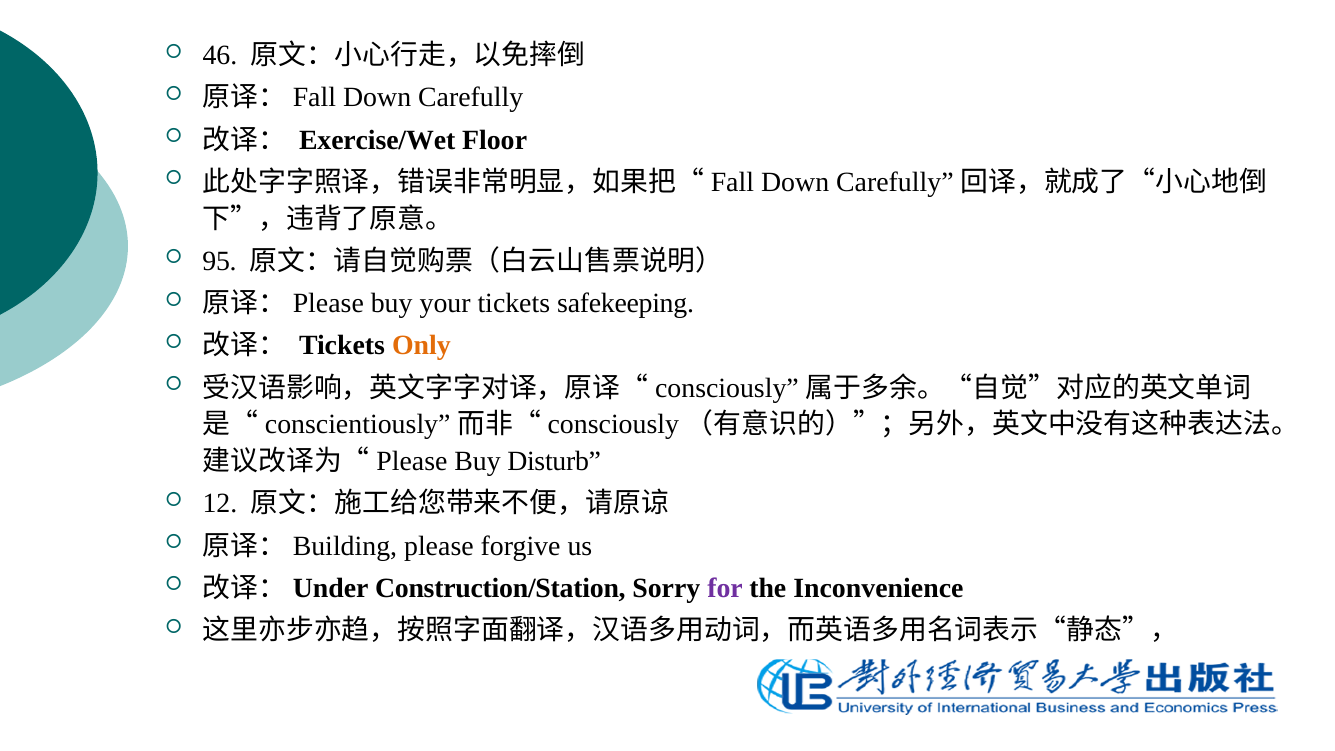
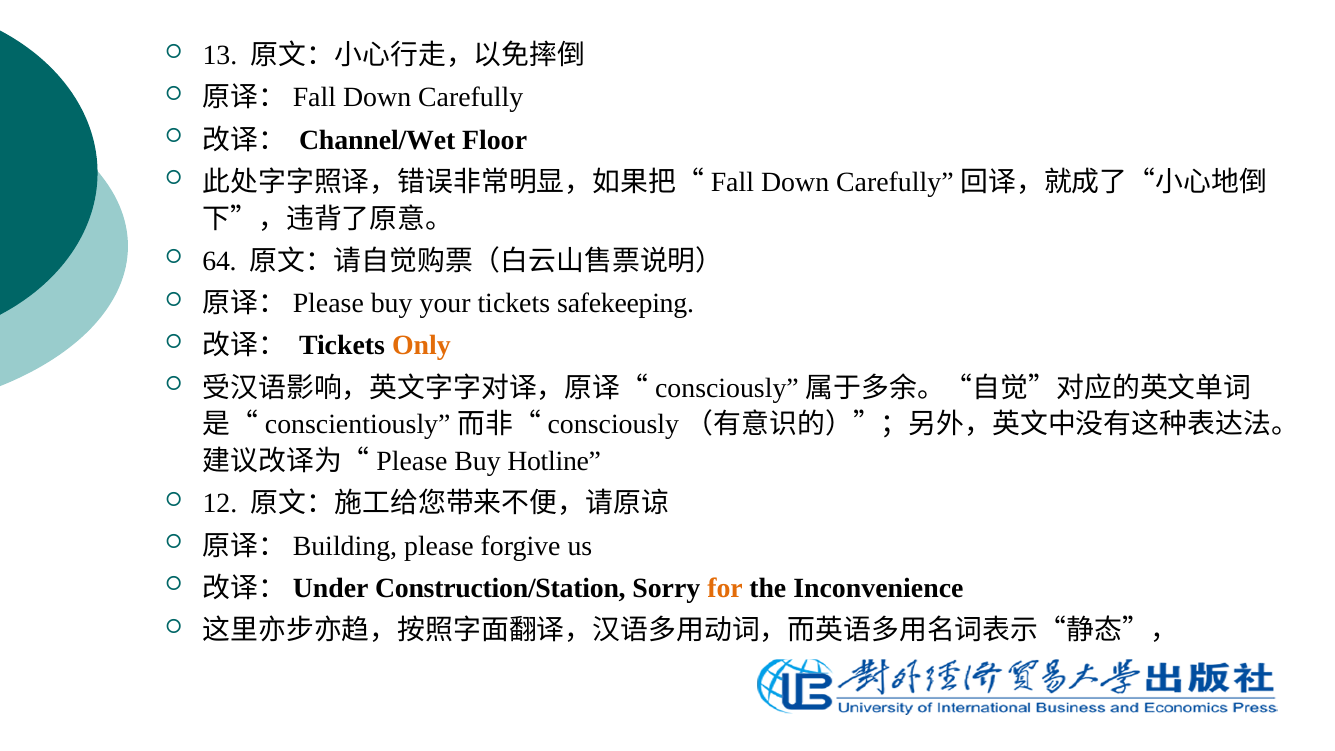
46: 46 -> 13 (220, 55)
Exercise/Wet: Exercise/Wet -> Channel/Wet (377, 140)
95: 95 -> 64 (220, 261)
Disturb: Disturb -> Hotline (554, 461)
for colour: purple -> orange (725, 588)
